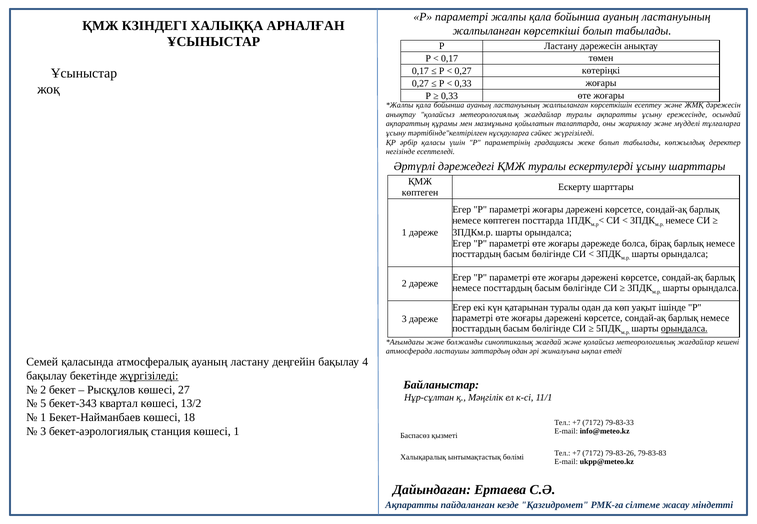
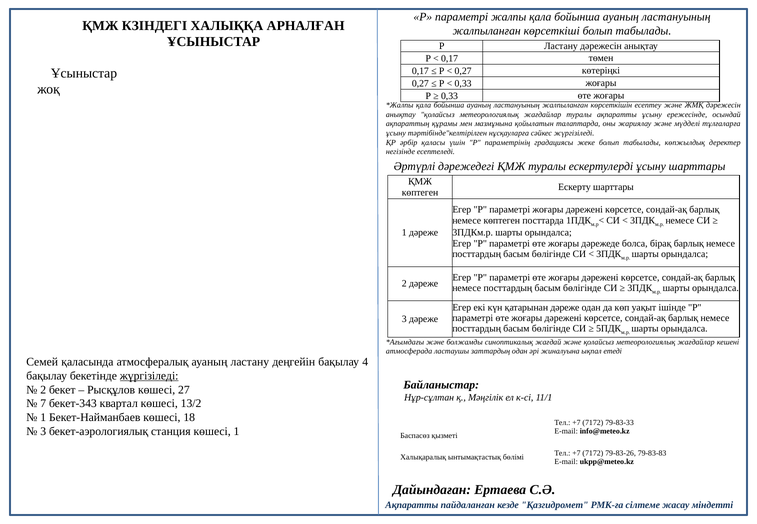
қатарынан туралы: туралы -> дәреже (565, 307)
орындалса underline: present -> none (684, 329)
5: 5 -> 7 (43, 404)
